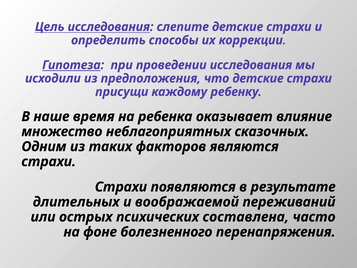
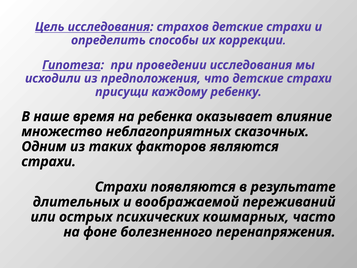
слепите: слепите -> страхов (183, 27)
составлена: составлена -> кошмарных (246, 217)
